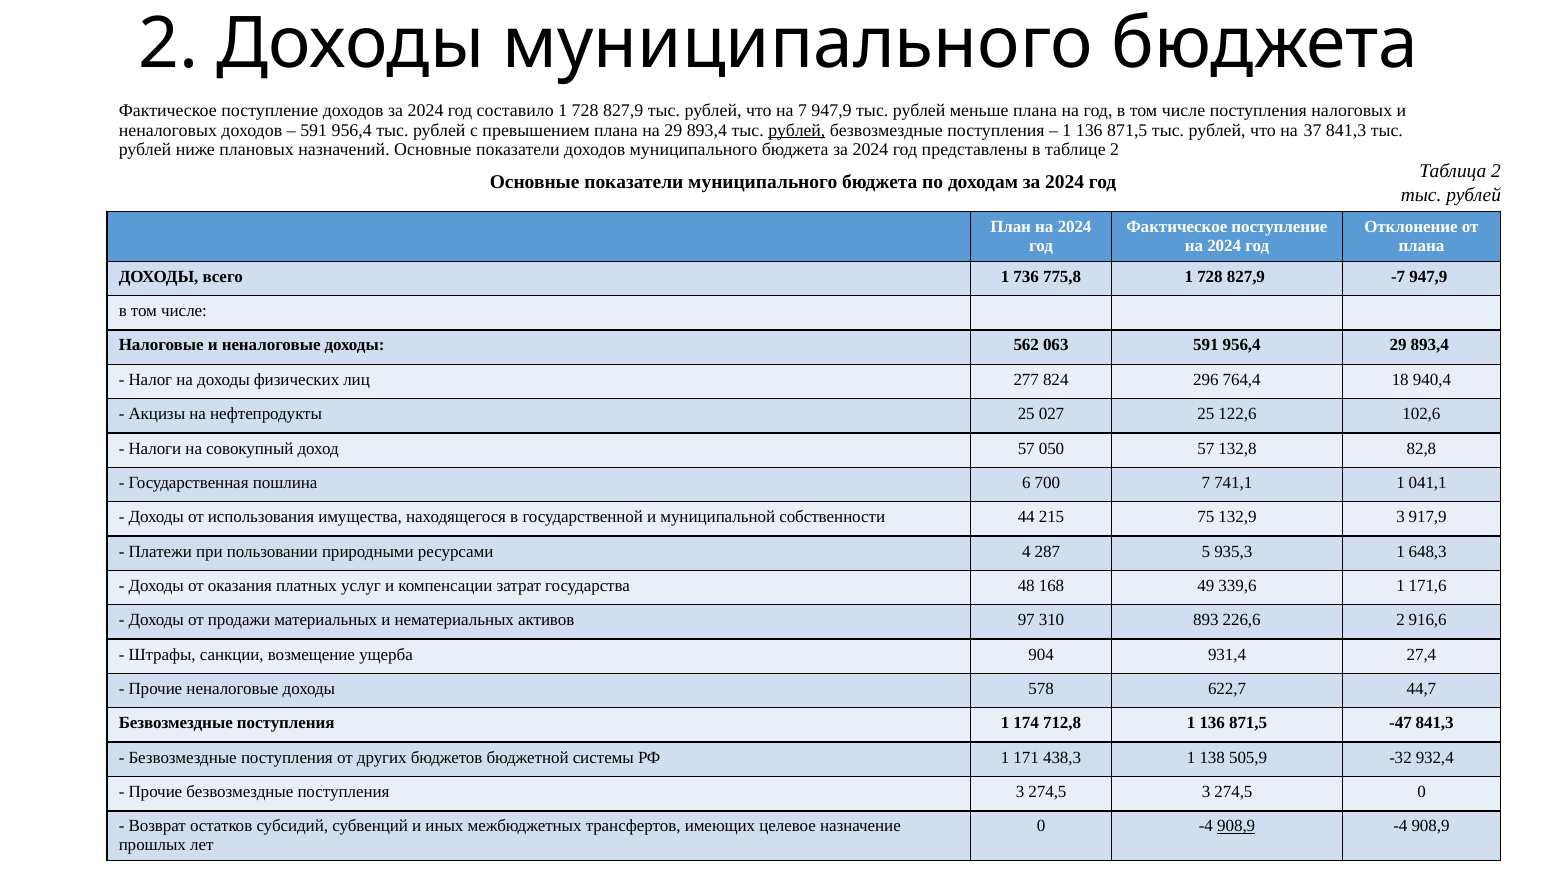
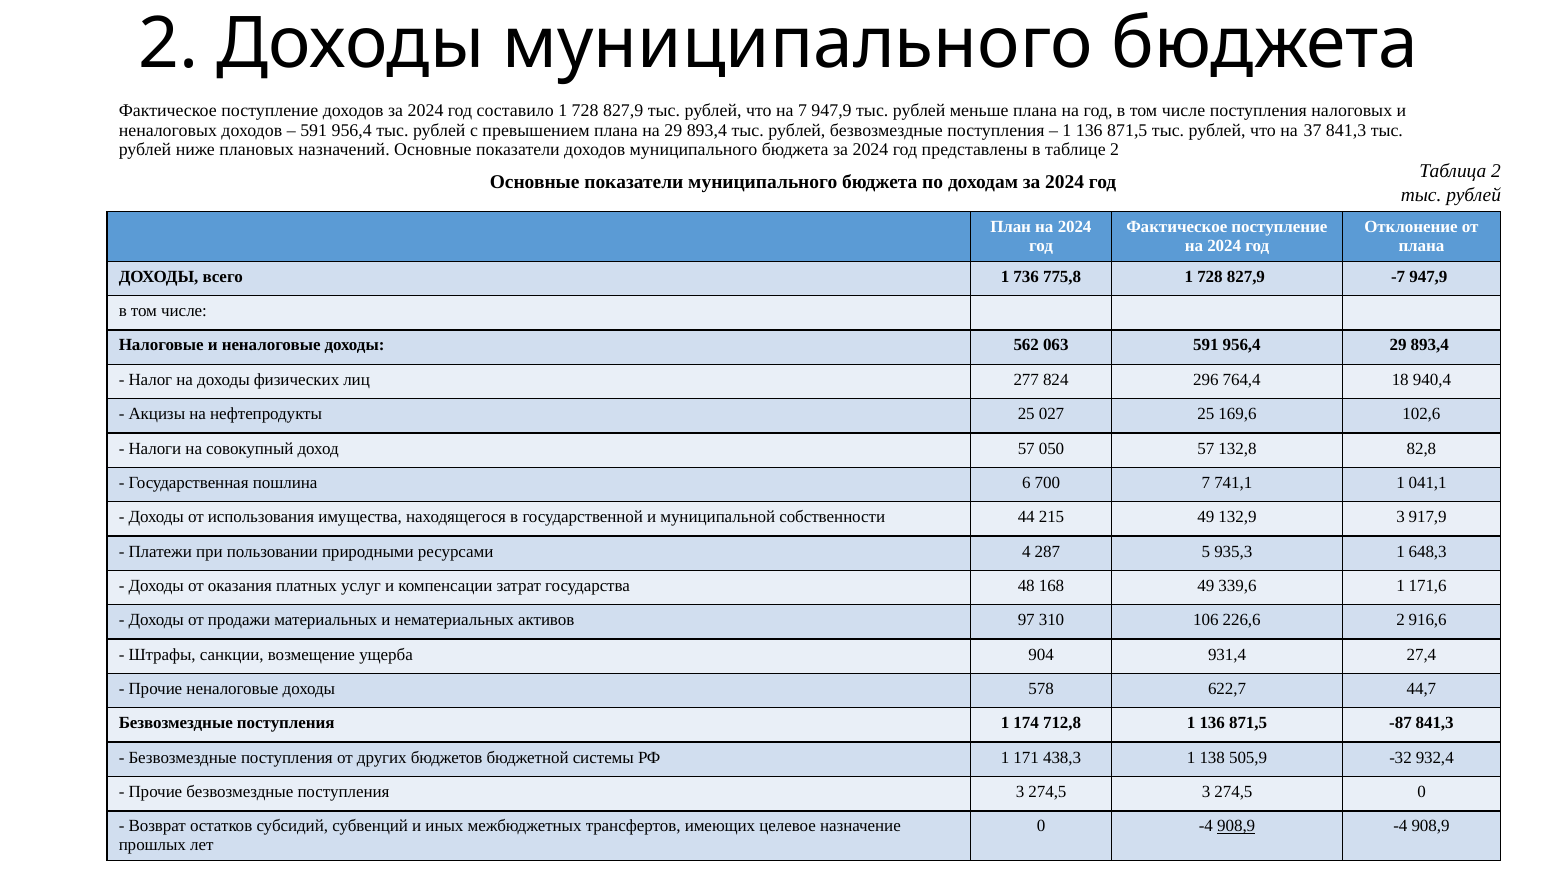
рублей underline: present -> none (797, 130)
122,6: 122,6 -> 169,6 (1238, 414)
215 75: 75 -> 49 (1206, 517)
893: 893 -> 106 (1206, 620)
-47: -47 -> -87 (1400, 723)
